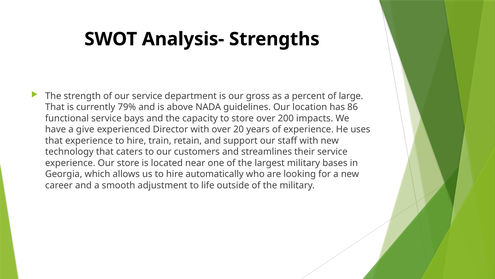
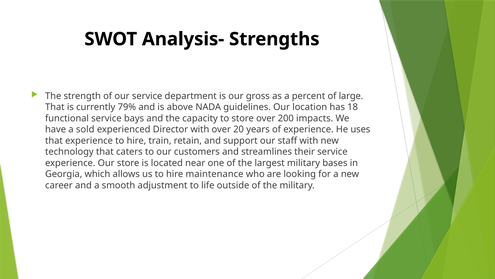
86: 86 -> 18 (353, 107)
give: give -> sold (85, 129)
automatically: automatically -> maintenance (215, 174)
